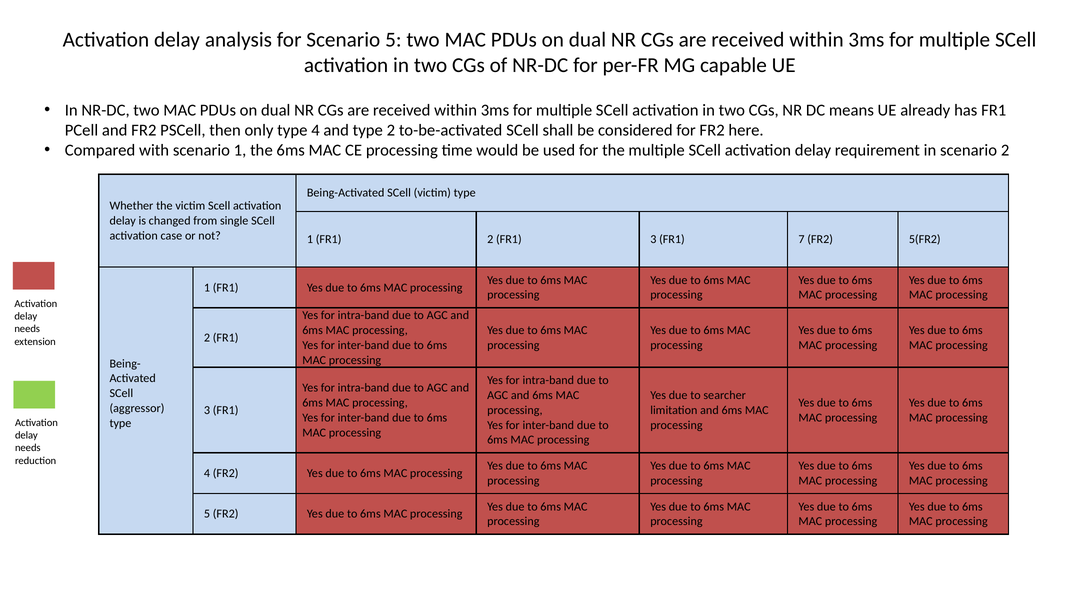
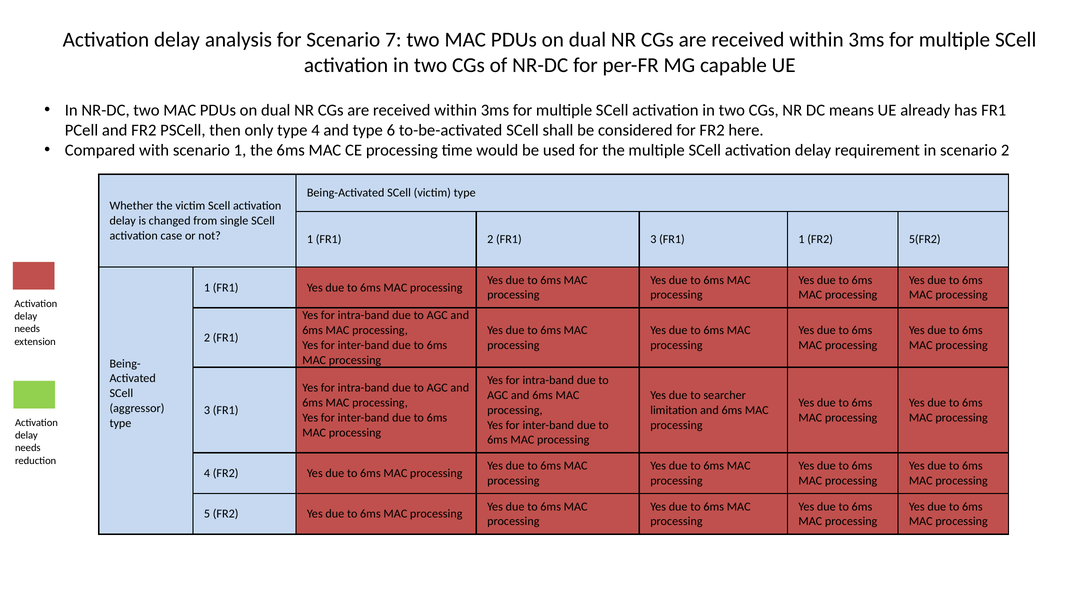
Scenario 5: 5 -> 7 (393, 40)
type 2: 2 -> 6 (391, 130)
FR1 7: 7 -> 1 (802, 239)
